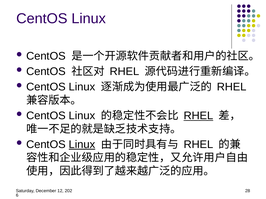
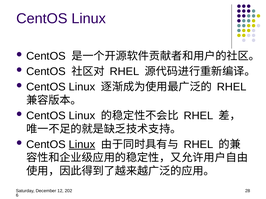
RHEL underline: present -> none (198, 116)
